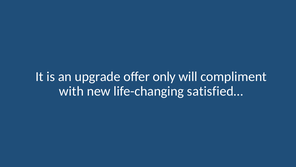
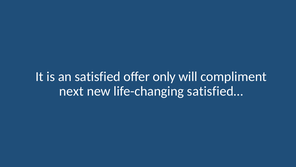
upgrade: upgrade -> satisfied (98, 76)
with: with -> next (71, 91)
